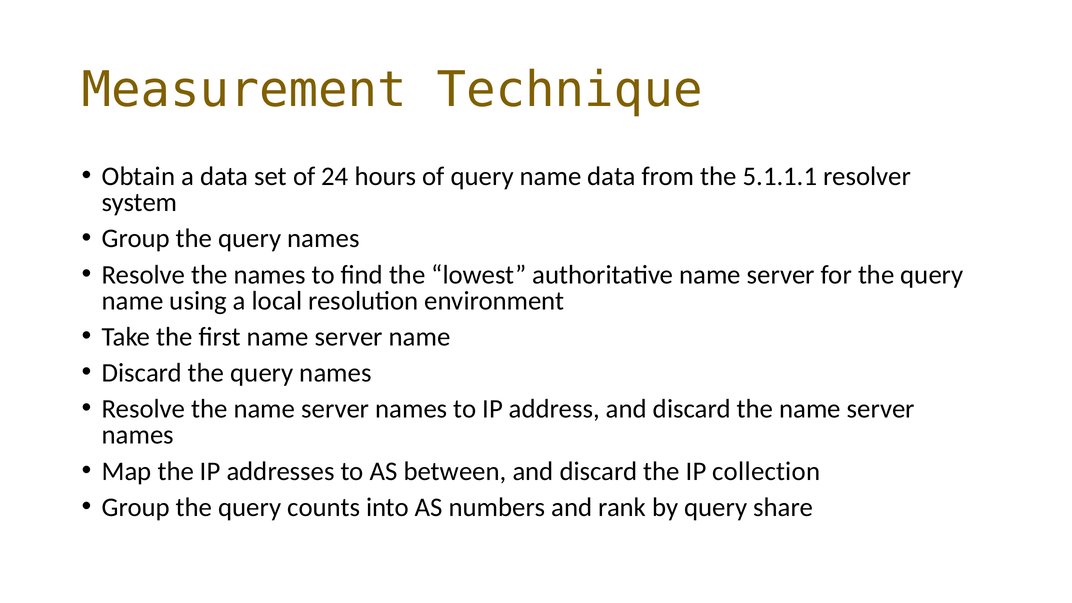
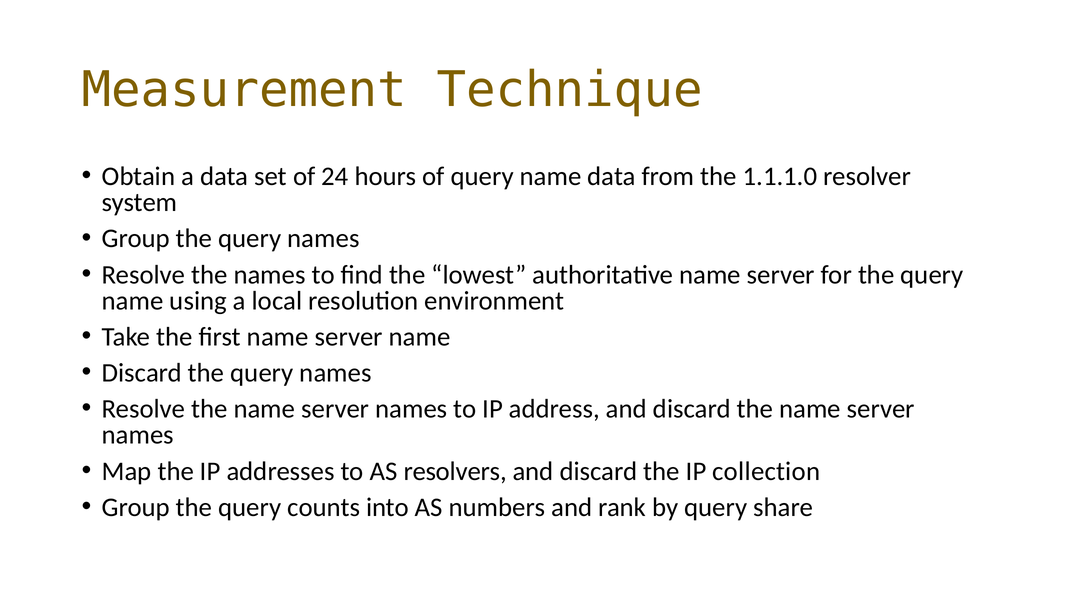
5.1.1.1: 5.1.1.1 -> 1.1.1.0 (780, 177)
between: between -> resolvers (455, 471)
